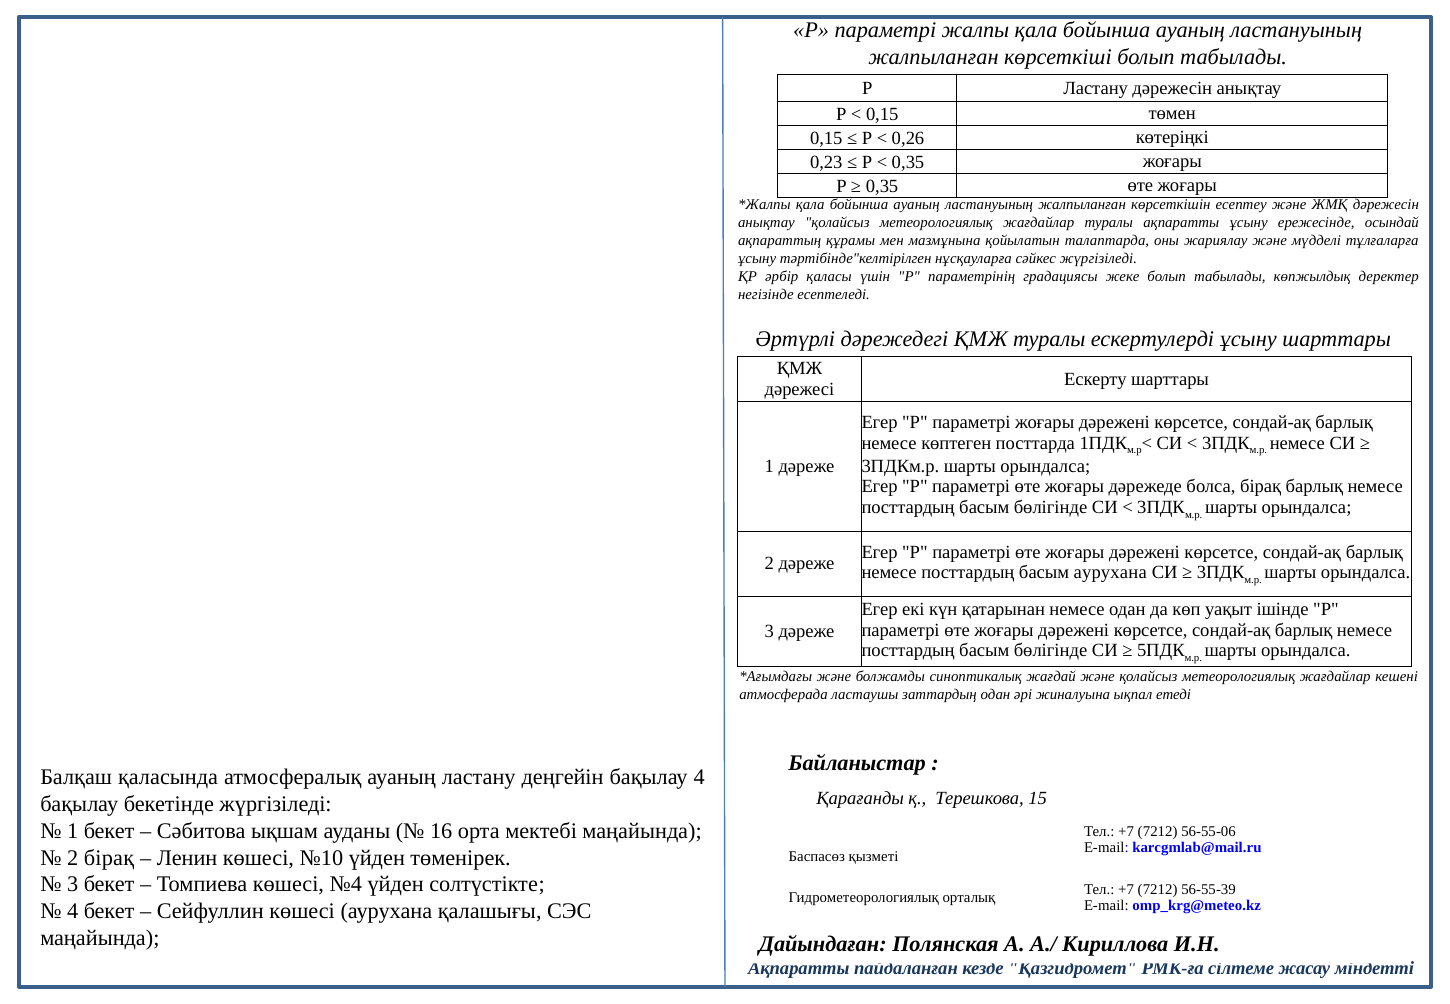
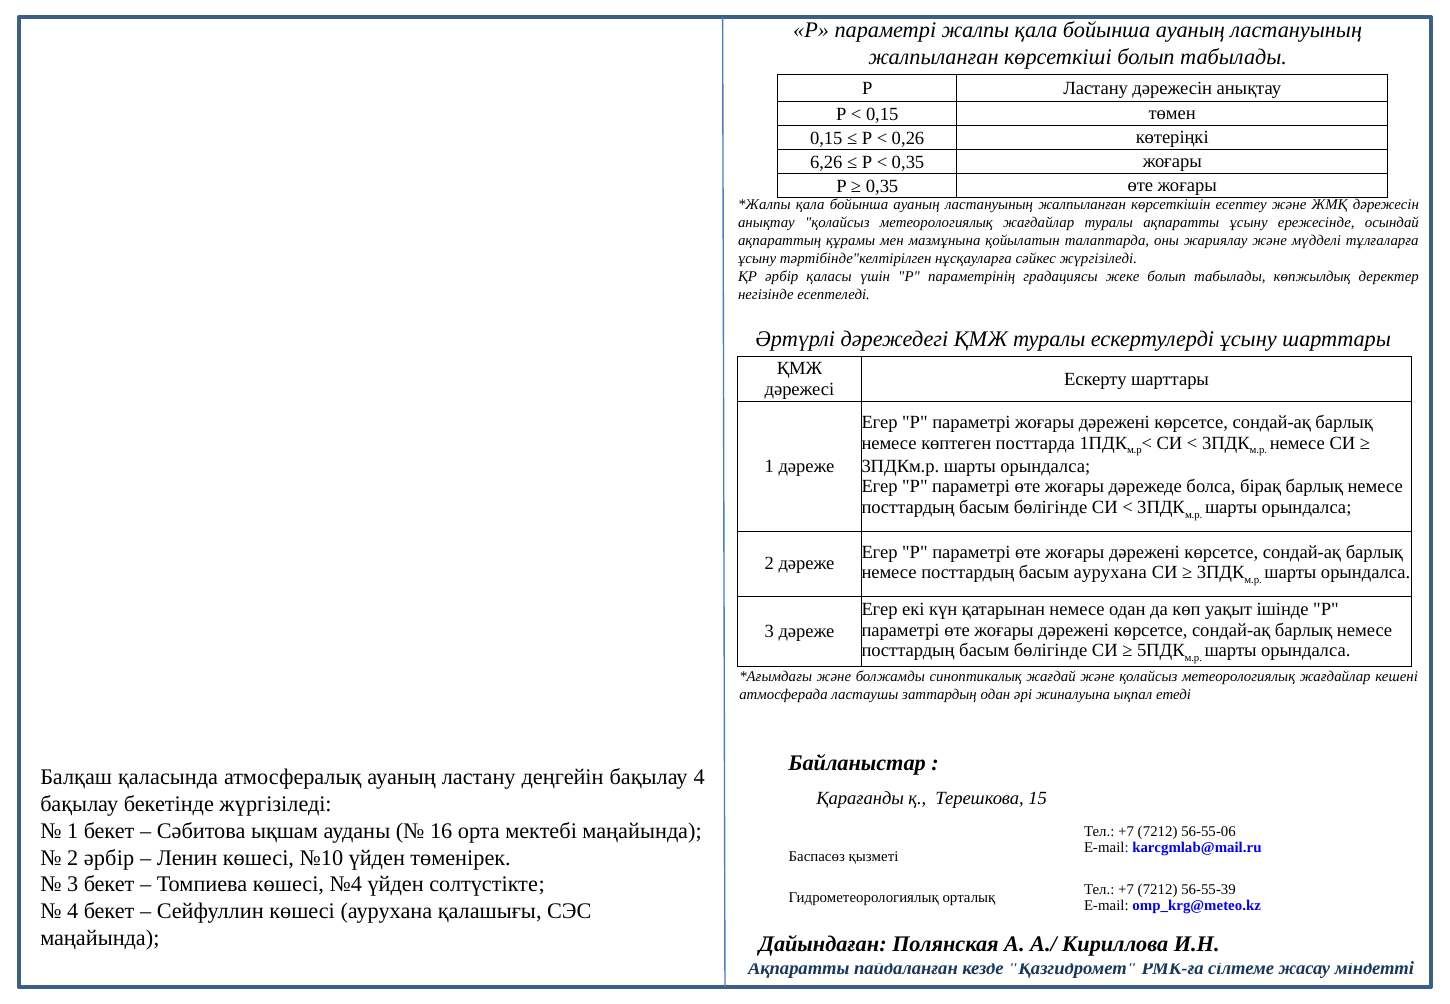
0,23: 0,23 -> 6,26 (826, 162)
2 бірақ: бірақ -> әрбір (109, 858)
